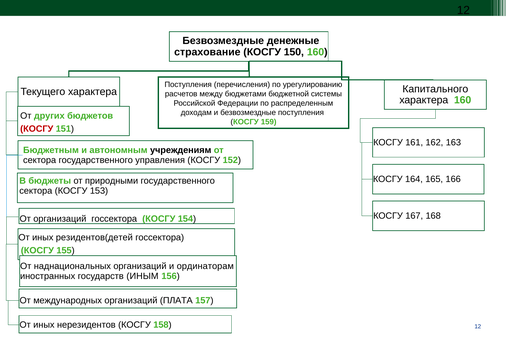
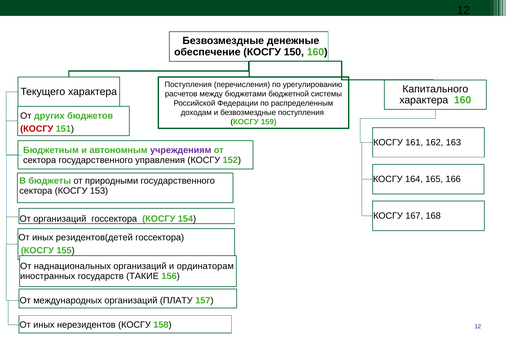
страхование: страхование -> обеспечение (207, 52)
учреждениям colour: black -> purple (181, 150)
ИНЫМ: ИНЫМ -> ТАКИЕ (143, 276)
ПЛАТА: ПЛАТА -> ПЛАТУ (176, 301)
